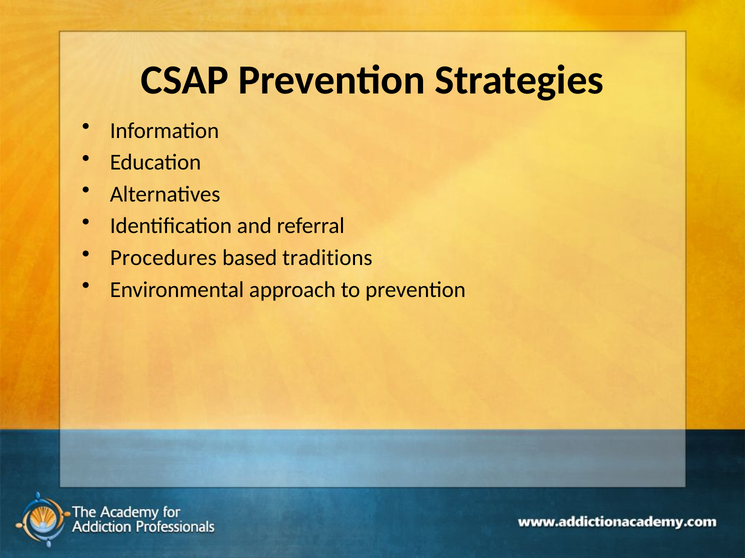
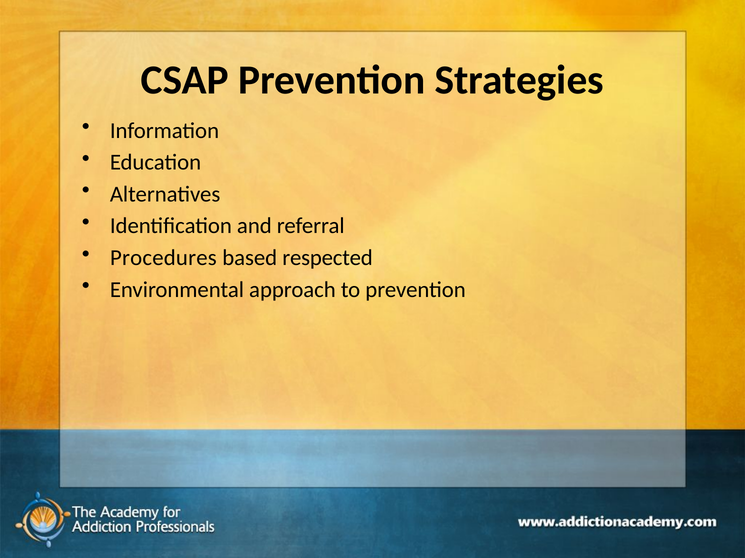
traditions: traditions -> respected (328, 258)
